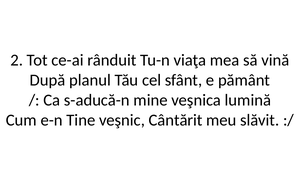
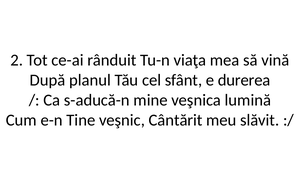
pământ: pământ -> durerea (244, 80)
